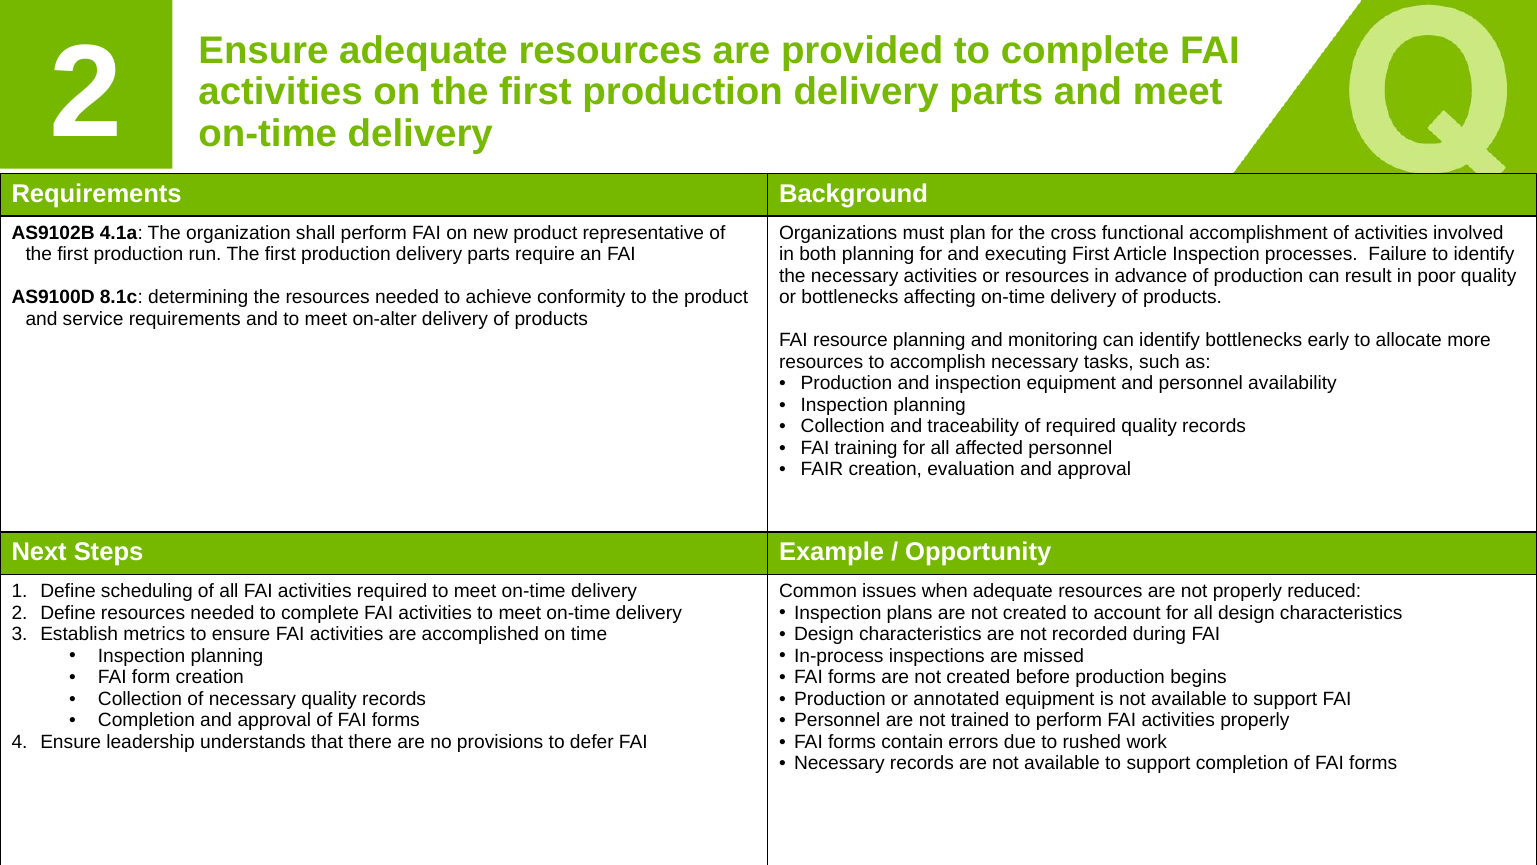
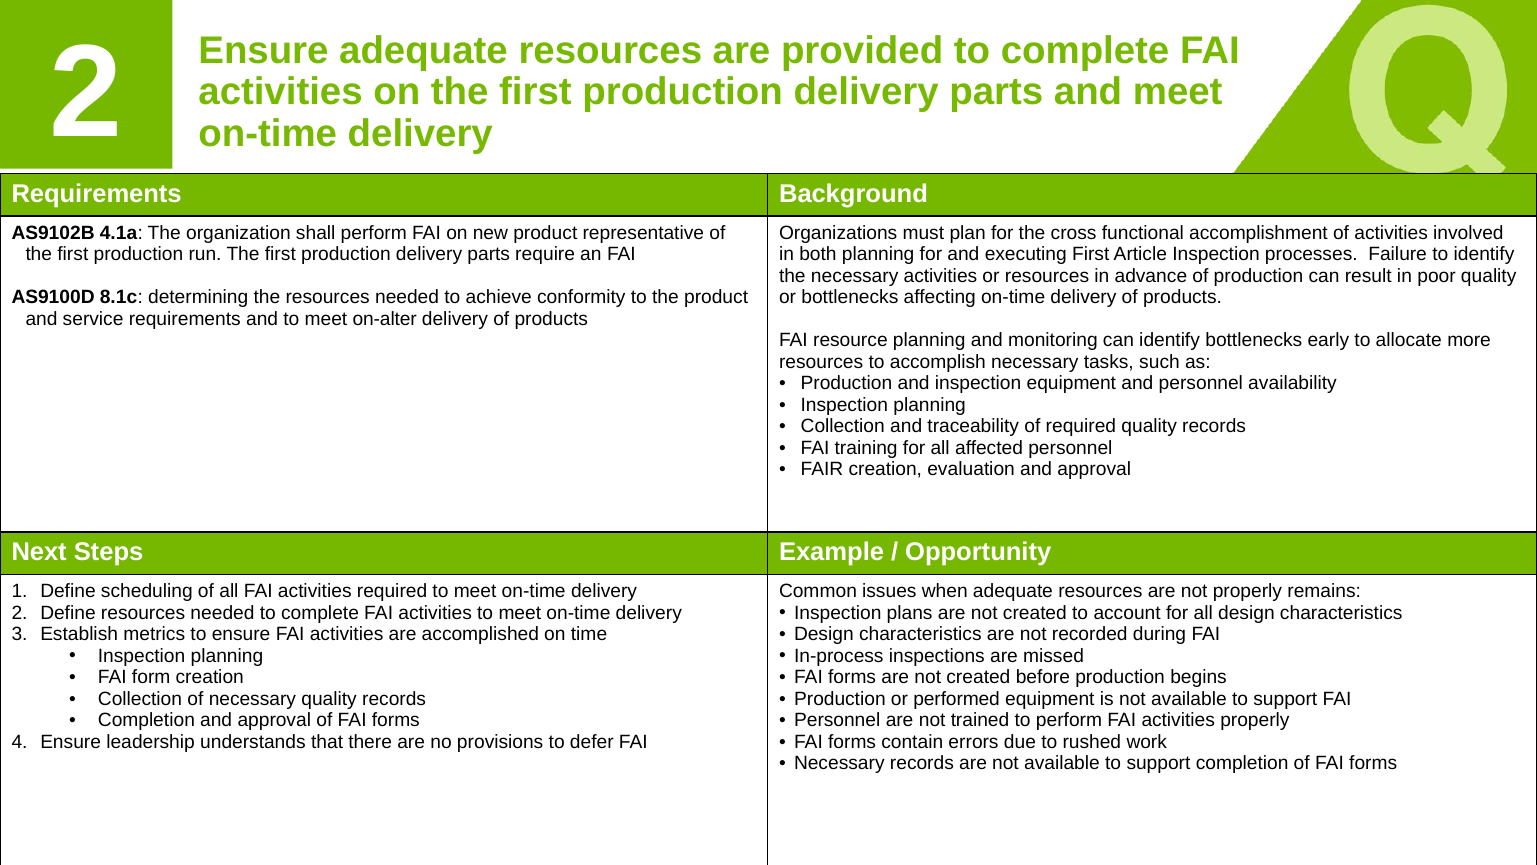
reduced: reduced -> remains (1324, 591)
annotated: annotated -> performed (957, 698)
